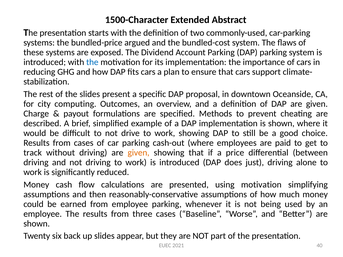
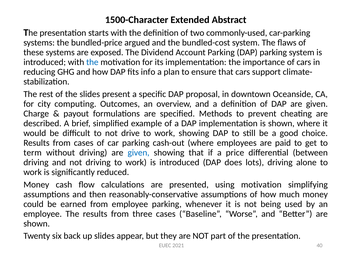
fits cars: cars -> info (148, 72)
track: track -> term (33, 153)
given colour: orange -> blue (139, 153)
just: just -> lots (255, 163)
